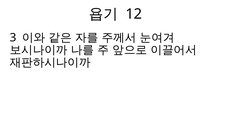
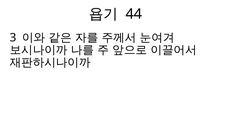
12: 12 -> 44 (134, 14)
